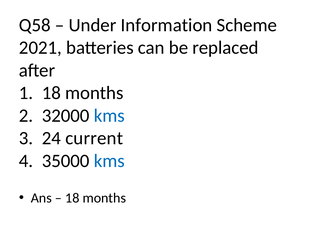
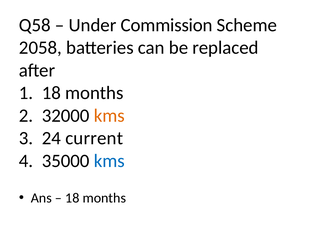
Information: Information -> Commission (167, 25)
2021: 2021 -> 2058 (40, 48)
kms colour: blue -> orange (109, 116)
